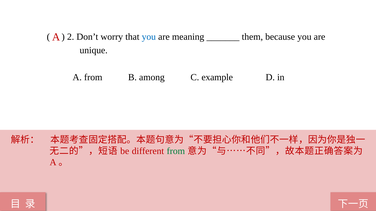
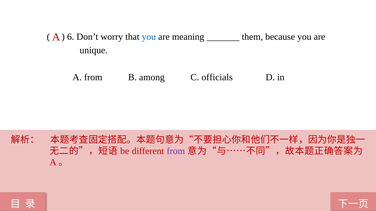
2: 2 -> 6 (71, 37)
example: example -> officials (217, 77)
from colour: green -> purple (176, 151)
